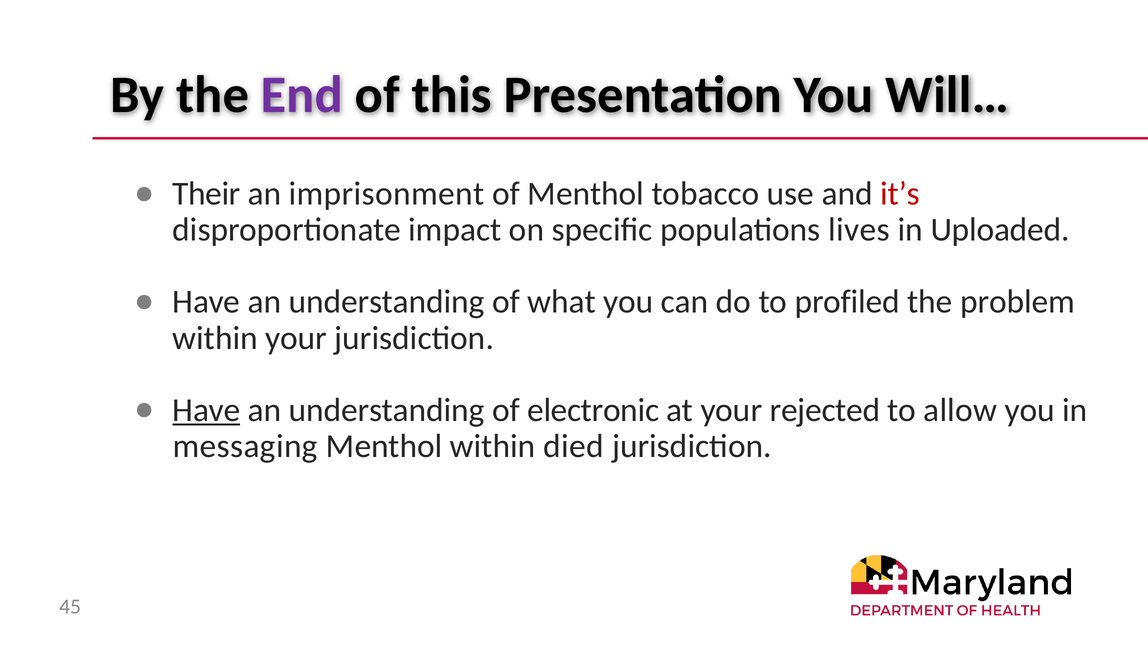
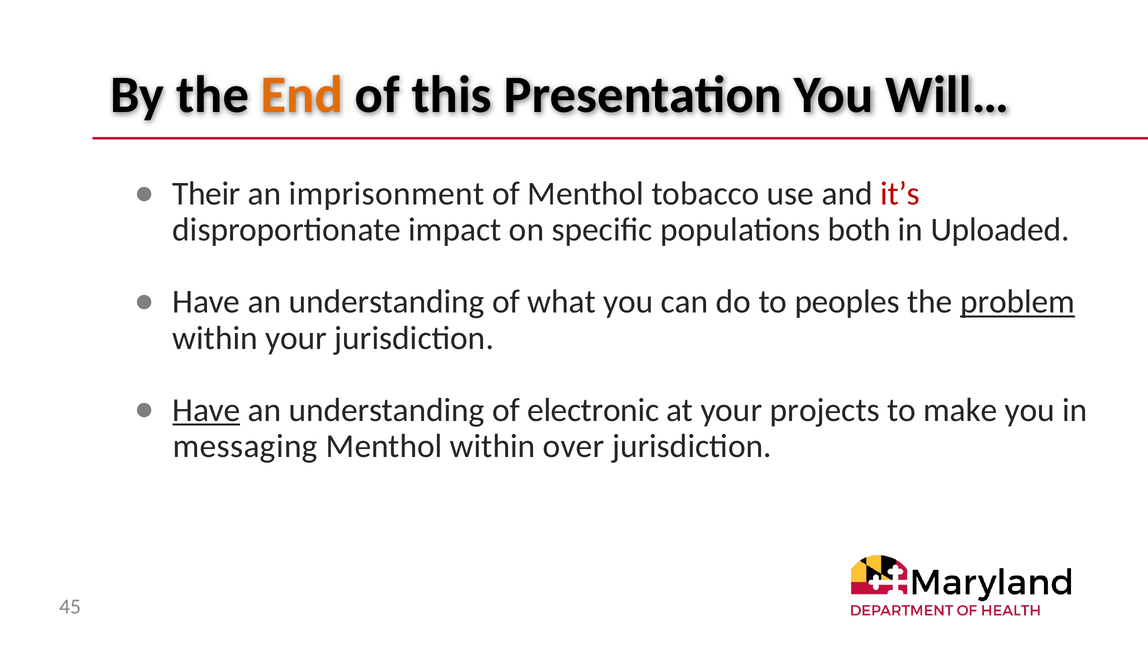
End colour: purple -> orange (302, 95)
lives: lives -> both (859, 230)
profiled: profiled -> peoples (847, 302)
problem underline: none -> present (1018, 302)
rejected: rejected -> projects (825, 411)
allow: allow -> make (960, 411)
died: died -> over (574, 447)
